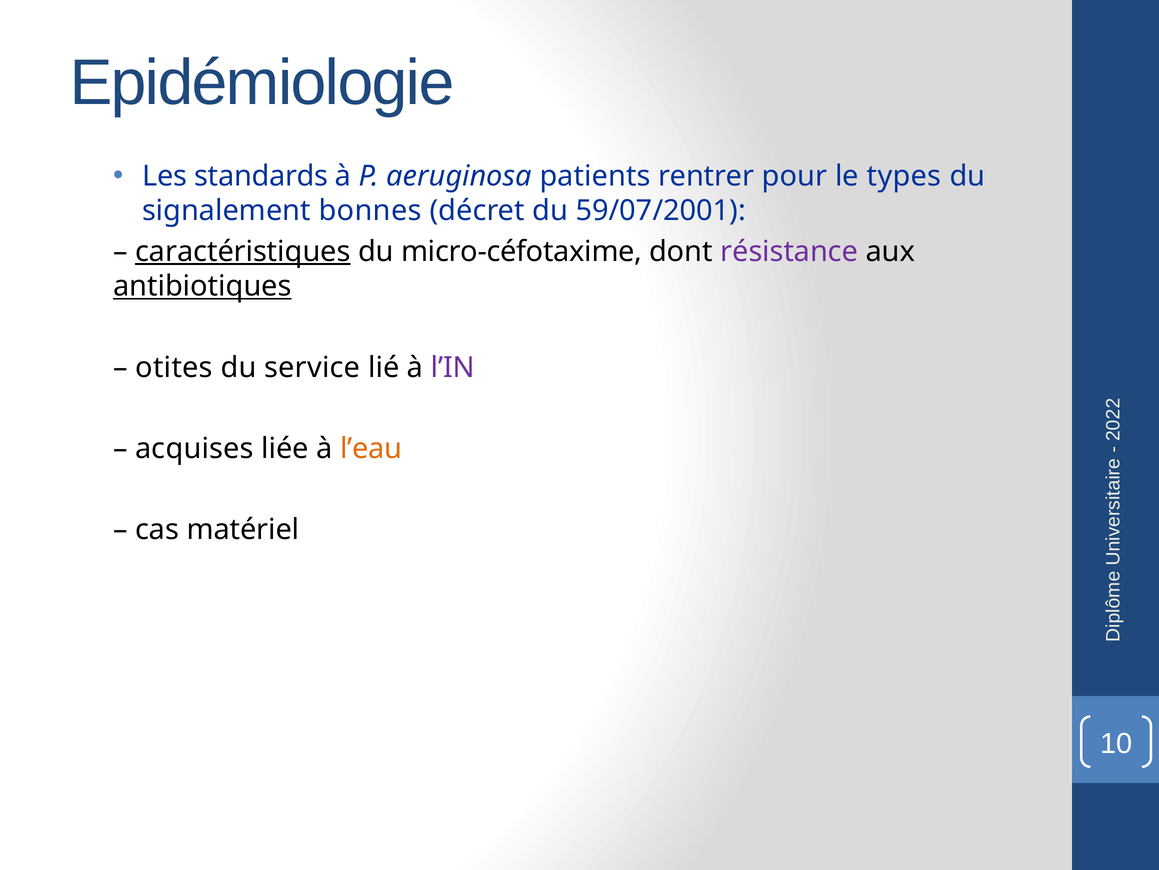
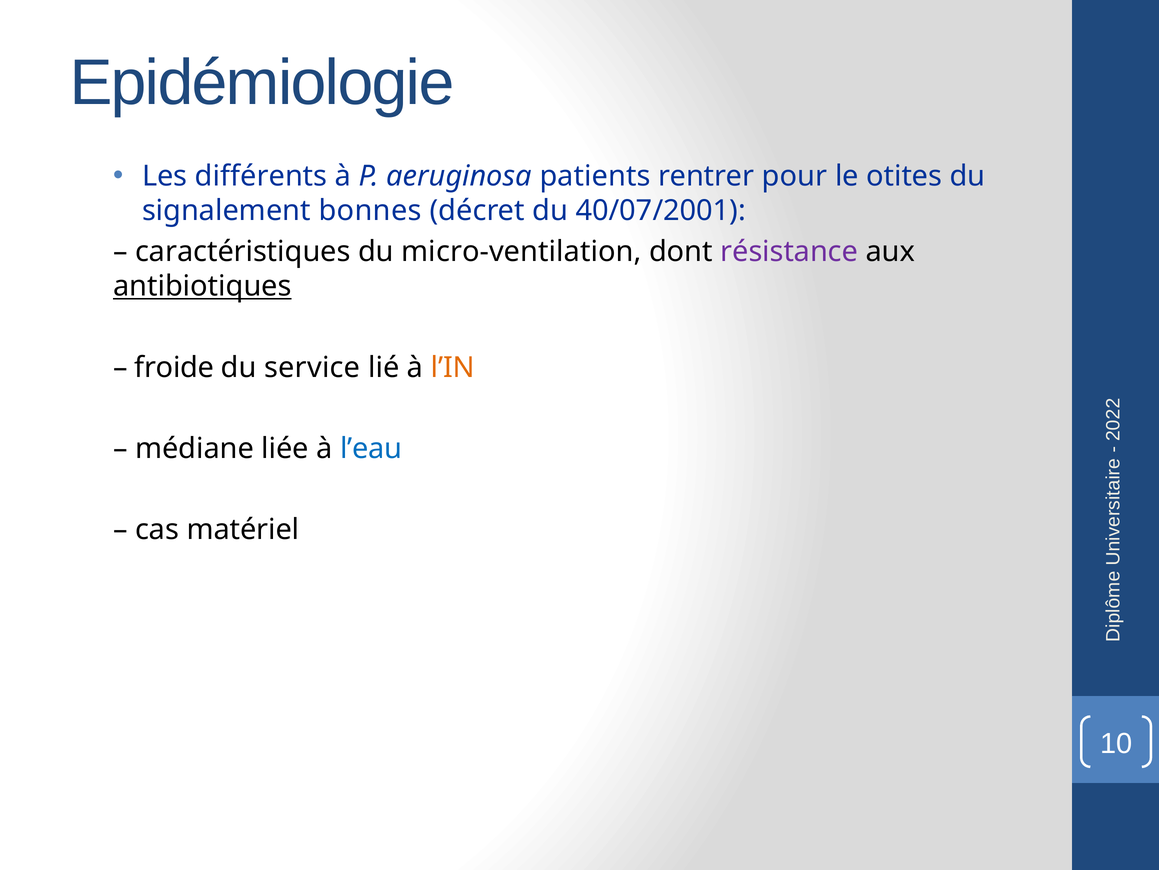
standards: standards -> différents (261, 176)
types: types -> otites (904, 176)
59/07/2001: 59/07/2001 -> 40/07/2001 (661, 211)
caractéristiques underline: present -> none (243, 251)
micro-céfotaxime: micro-céfotaxime -> micro-ventilation (521, 251)
otites: otites -> froide (174, 367)
l’IN colour: purple -> orange (453, 367)
acquises: acquises -> médiane (194, 448)
l’eau colour: orange -> blue (371, 448)
